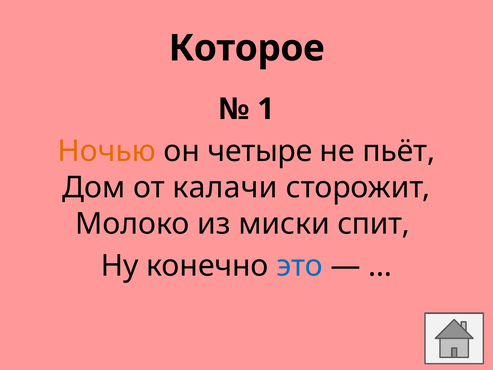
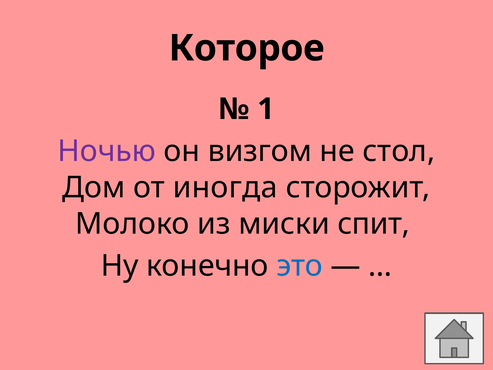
Ночью colour: orange -> purple (107, 151)
четыре: четыре -> визгом (260, 151)
пьёт: пьёт -> стол (399, 151)
калачи: калачи -> иногда (225, 187)
